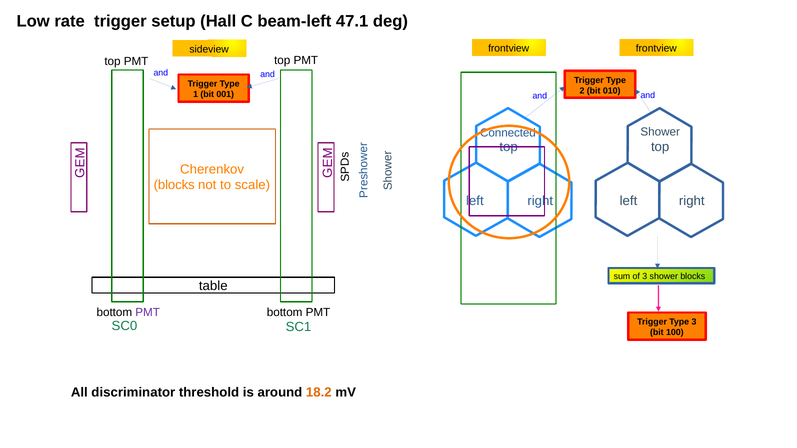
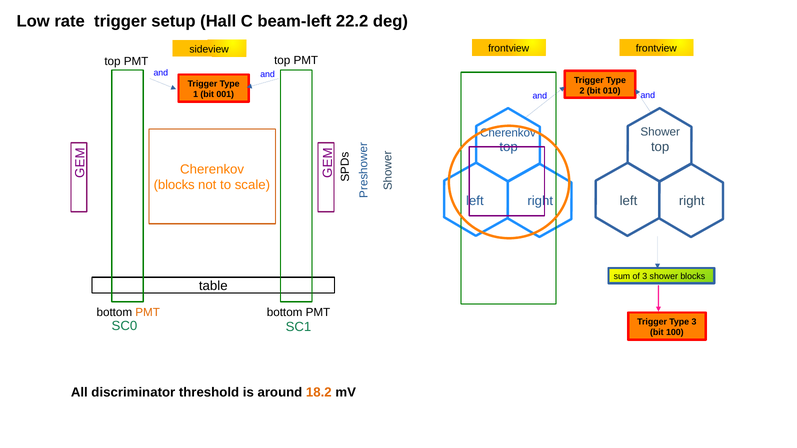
47.1: 47.1 -> 22.2 (352, 21)
Connected: Connected -> Cherenkov (508, 133)
PMT colour: purple -> orange (148, 312)
